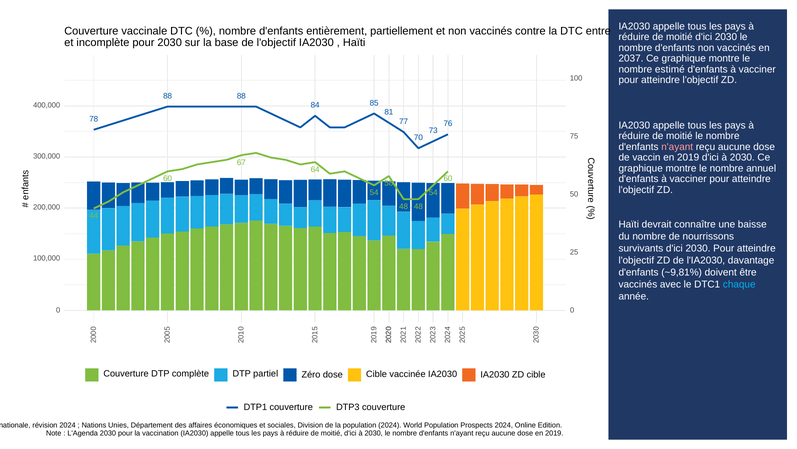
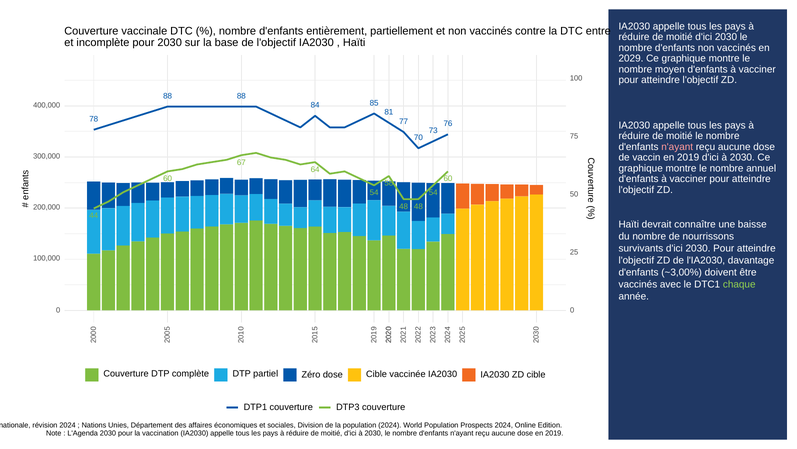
2037: 2037 -> 2029 (631, 58)
estimé: estimé -> moyen (670, 69)
~9,81%: ~9,81% -> ~3,00% (682, 272)
chaque colour: light blue -> light green (739, 284)
